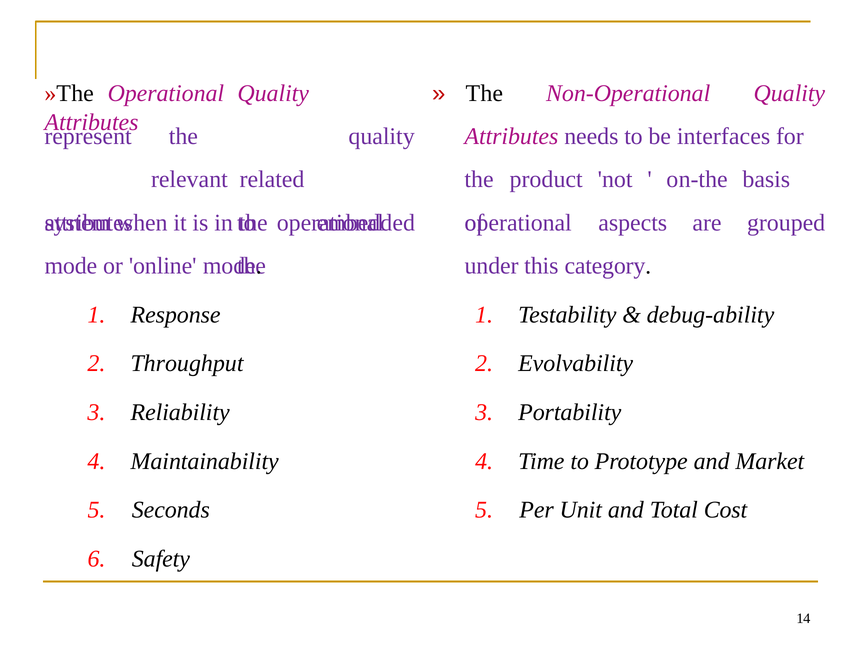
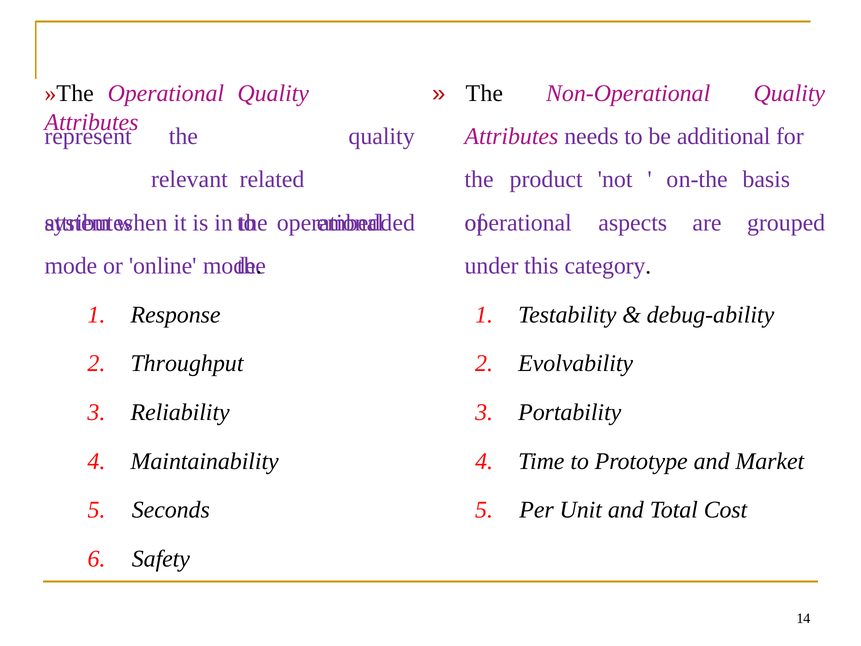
interfaces: interfaces -> additional (724, 136)
